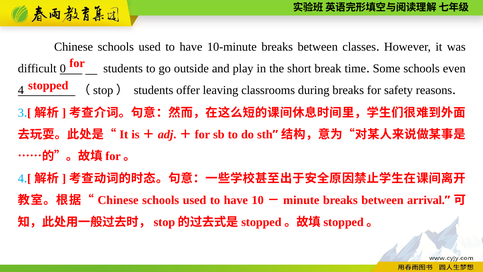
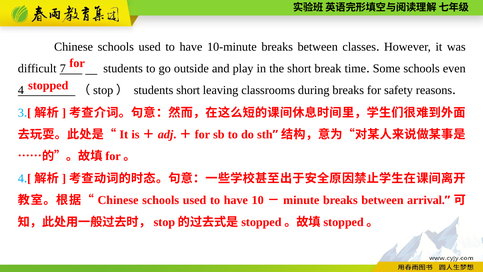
0: 0 -> 7 (63, 68)
students offer: offer -> short (188, 90)
